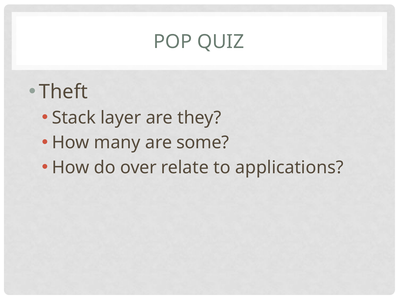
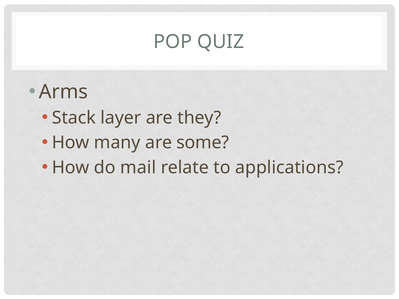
Theft: Theft -> Arms (63, 92)
over: over -> mail (138, 168)
